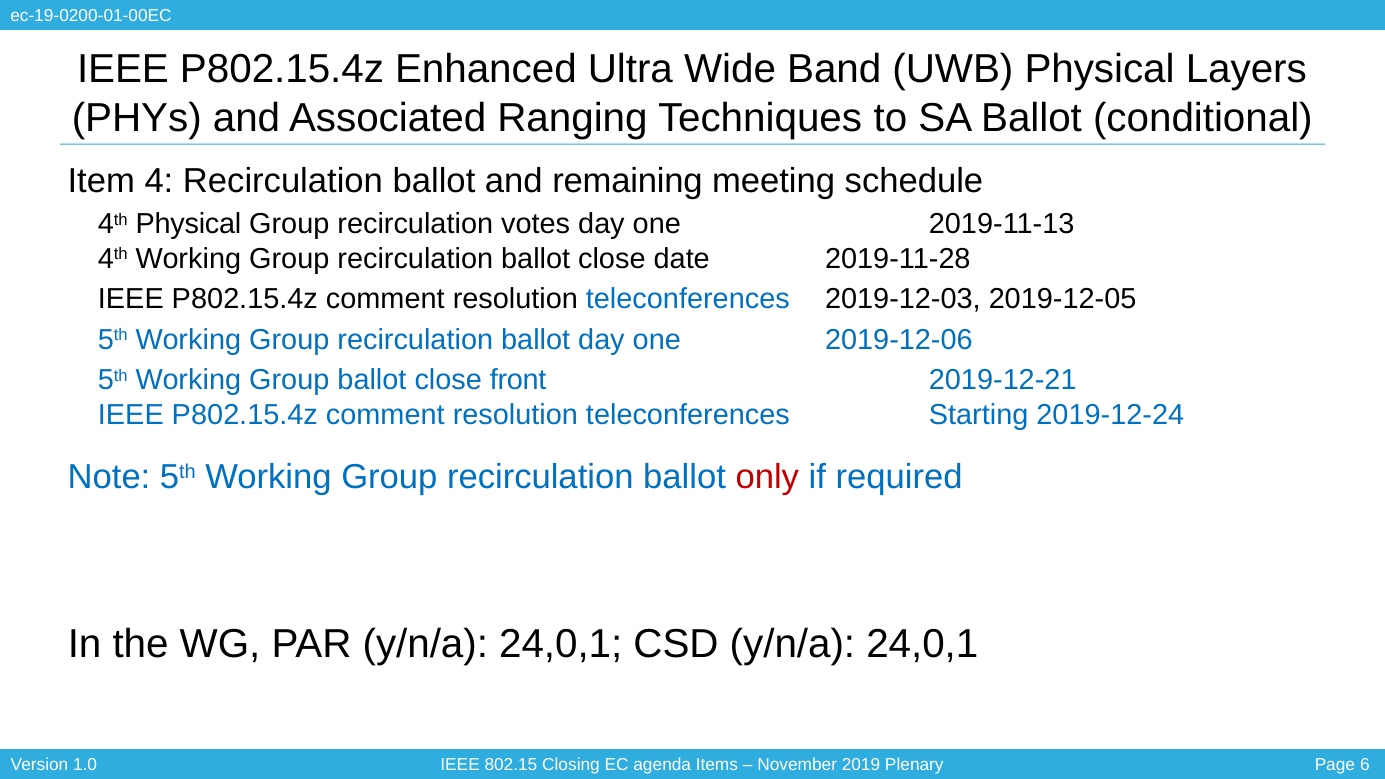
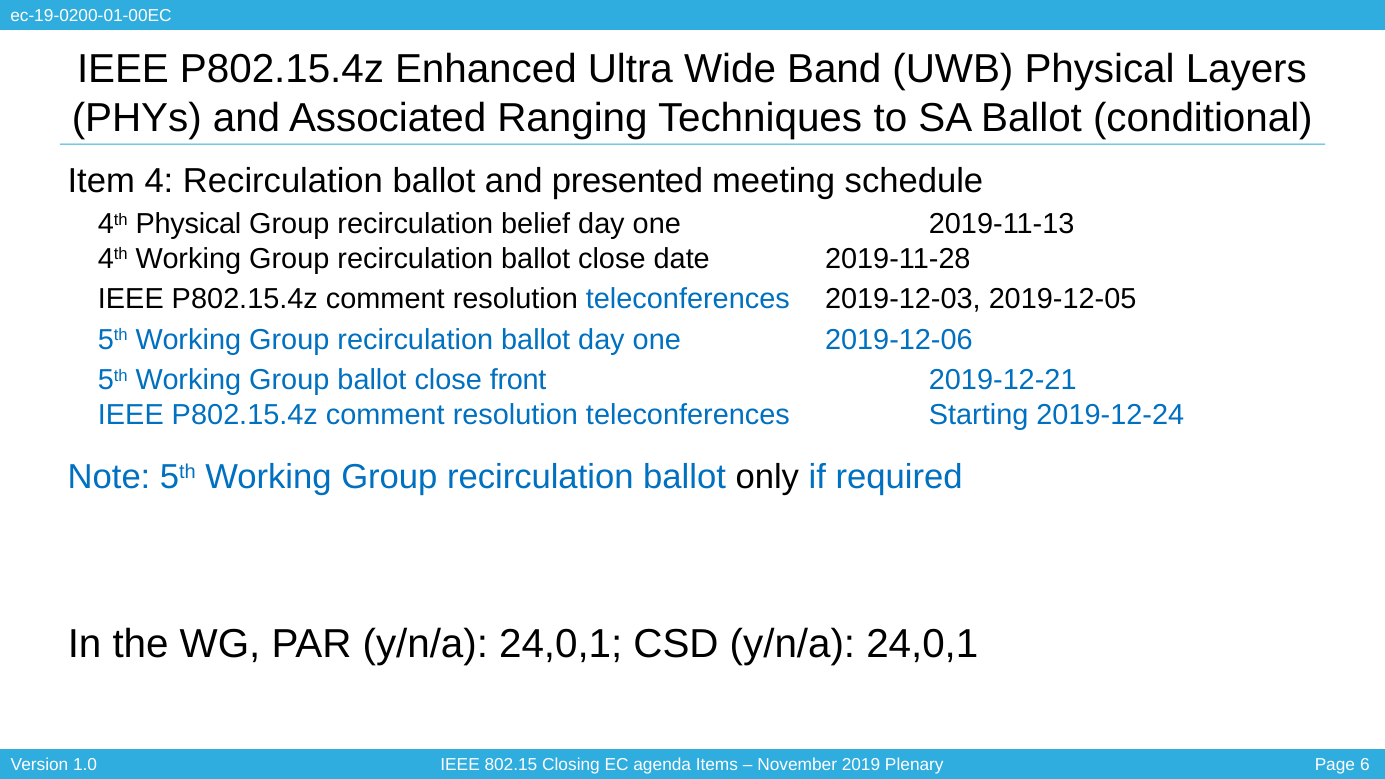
remaining: remaining -> presented (628, 181)
votes: votes -> belief (536, 224)
only colour: red -> black (767, 478)
